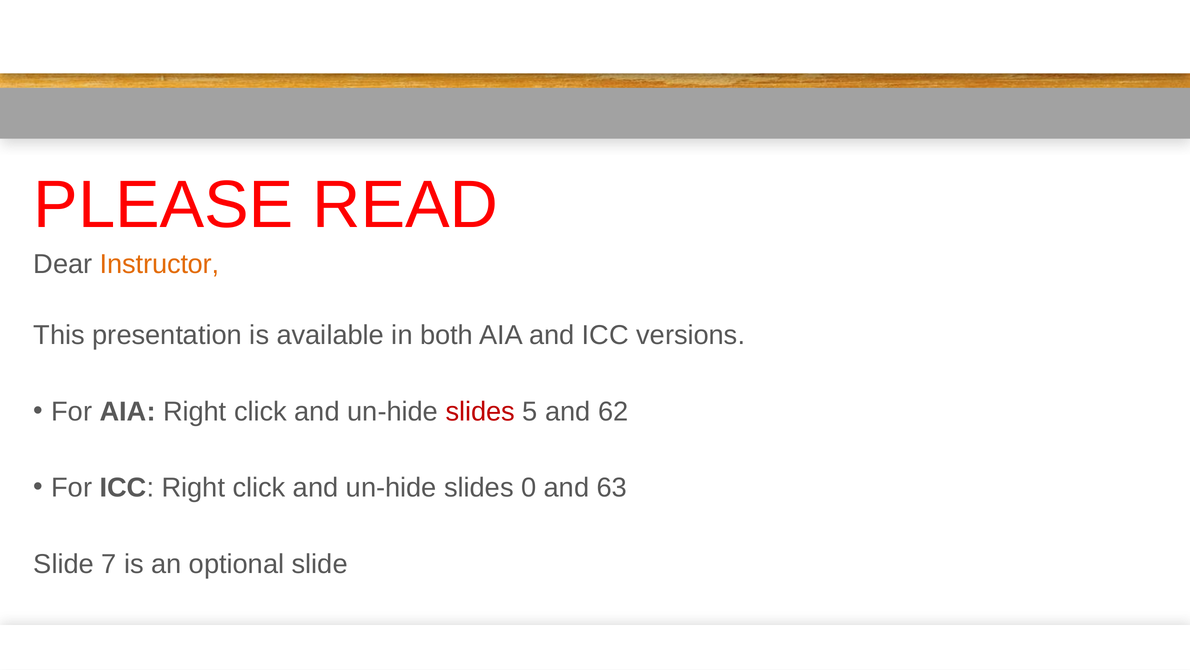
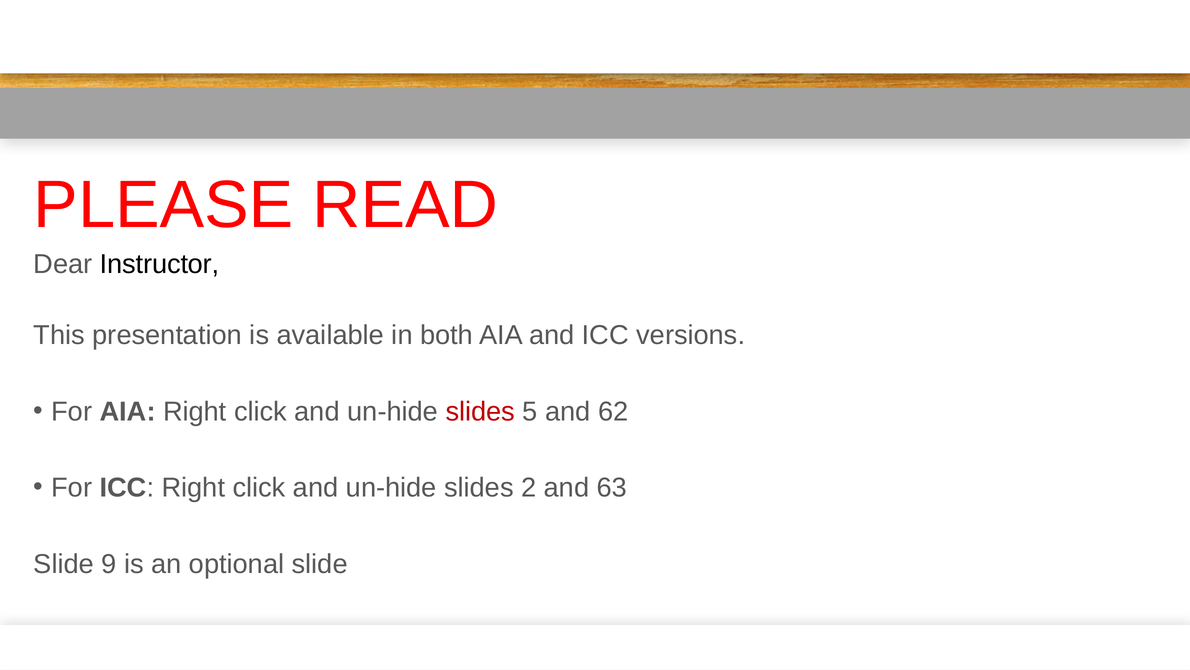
Instructor colour: orange -> black (160, 264)
0: 0 -> 2 (529, 487)
7: 7 -> 9 (109, 564)
